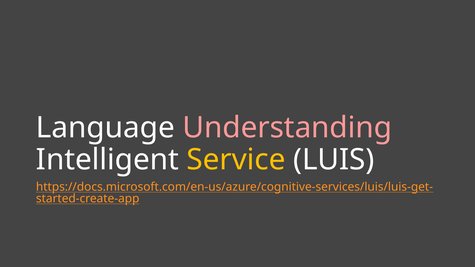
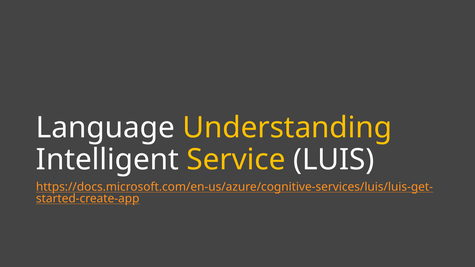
Understanding colour: pink -> yellow (287, 128)
